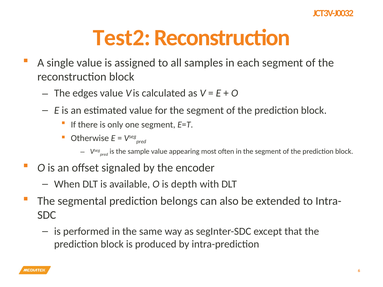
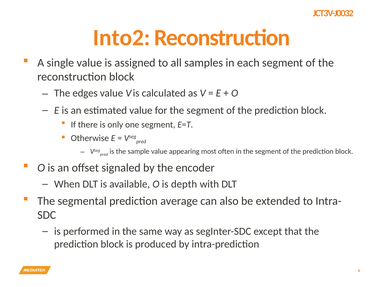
Test2: Test2 -> Into2 (122, 38)
belongs: belongs -> average (179, 201)
